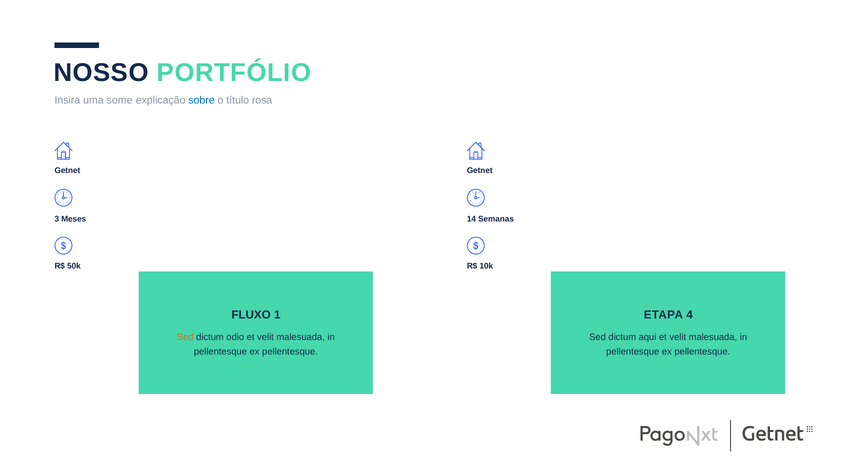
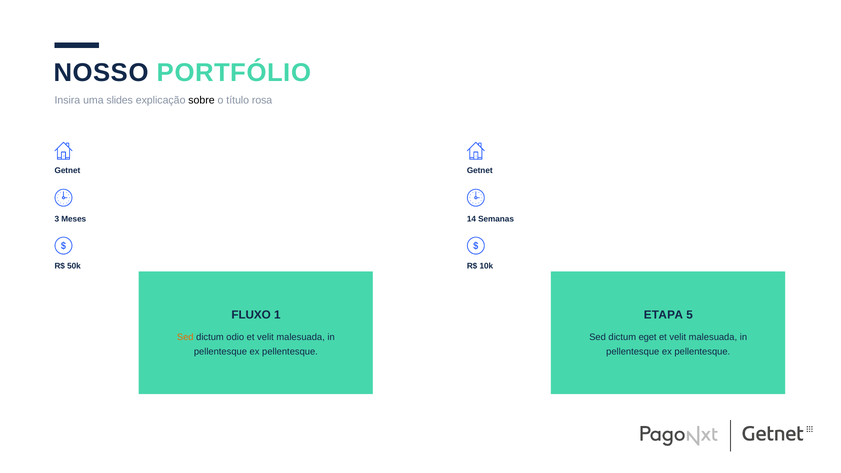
some: some -> slides (120, 100)
sobre colour: blue -> black (202, 100)
4: 4 -> 5 (690, 315)
aqui: aqui -> eget (648, 337)
